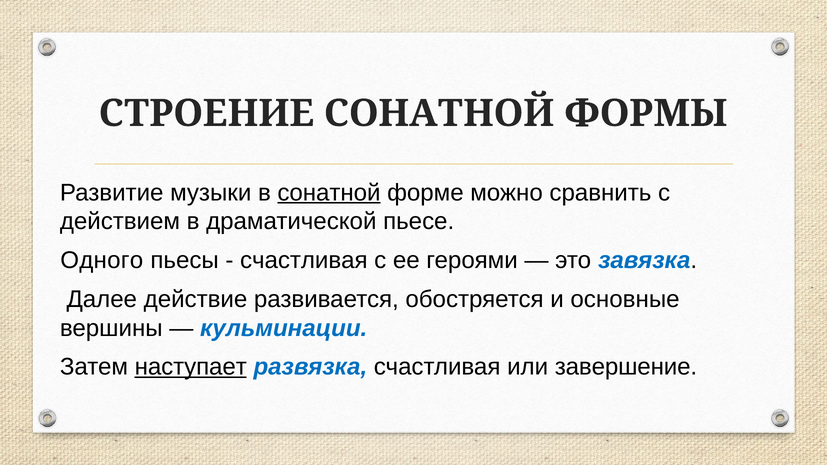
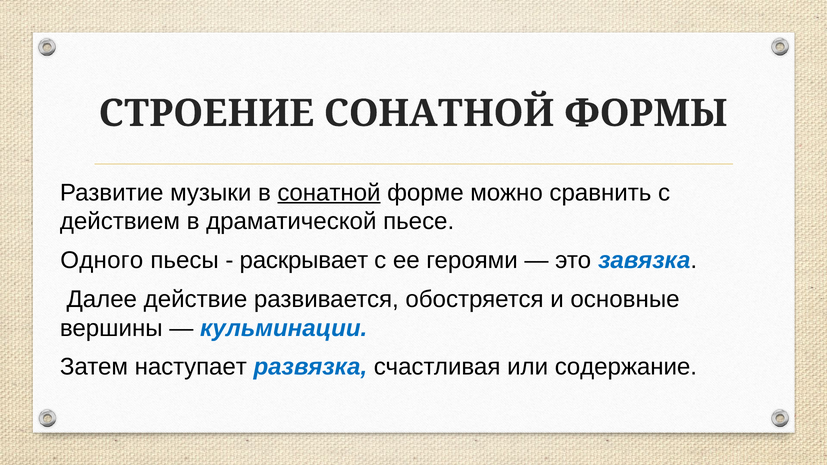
счастливая: счастливая -> раскрывает (304, 260)
наступает underline: present -> none (191, 367)
завершение: завершение -> содержание (626, 367)
